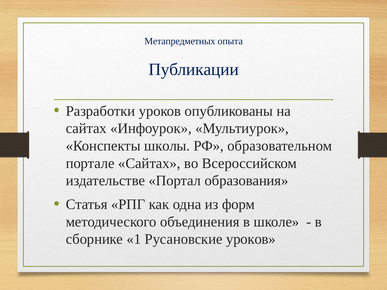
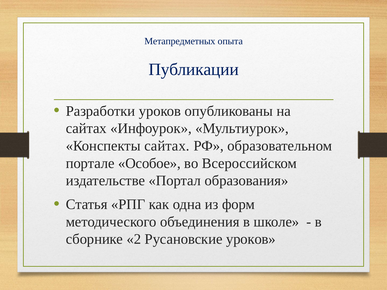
Конспекты школы: школы -> сайтах (167, 146)
портале Сайтах: Сайтах -> Особое (149, 163)
1: 1 -> 2 (134, 239)
